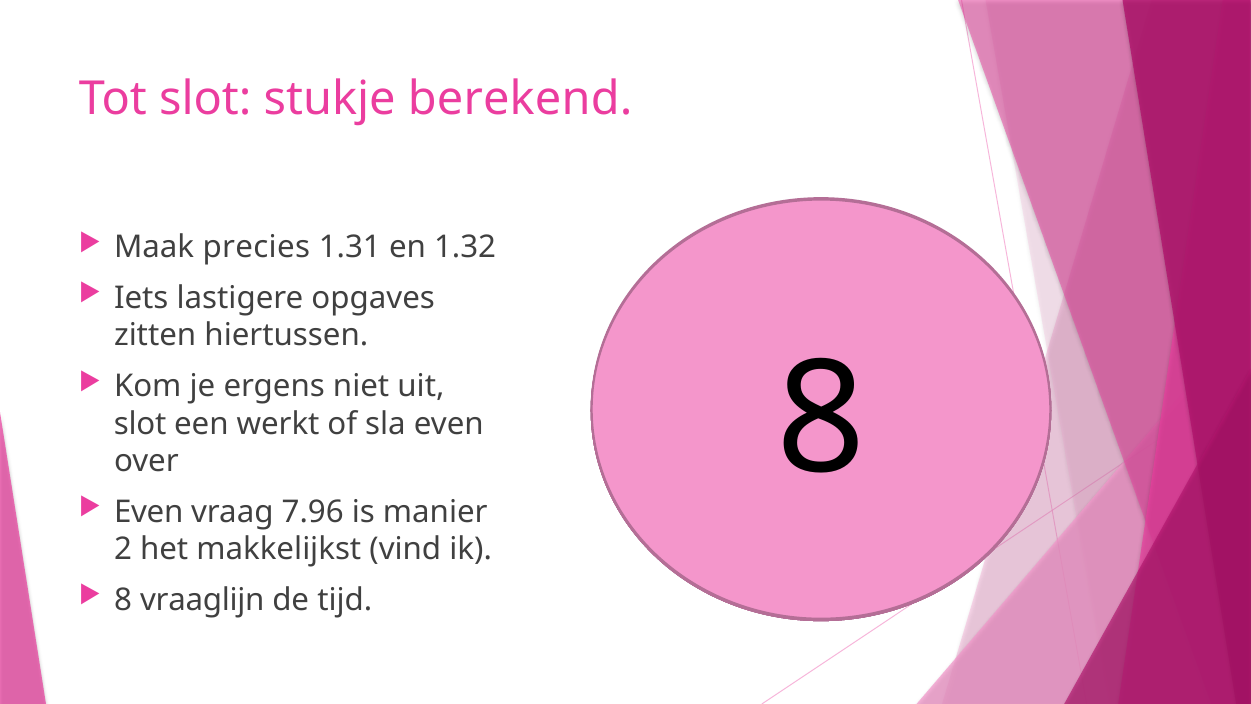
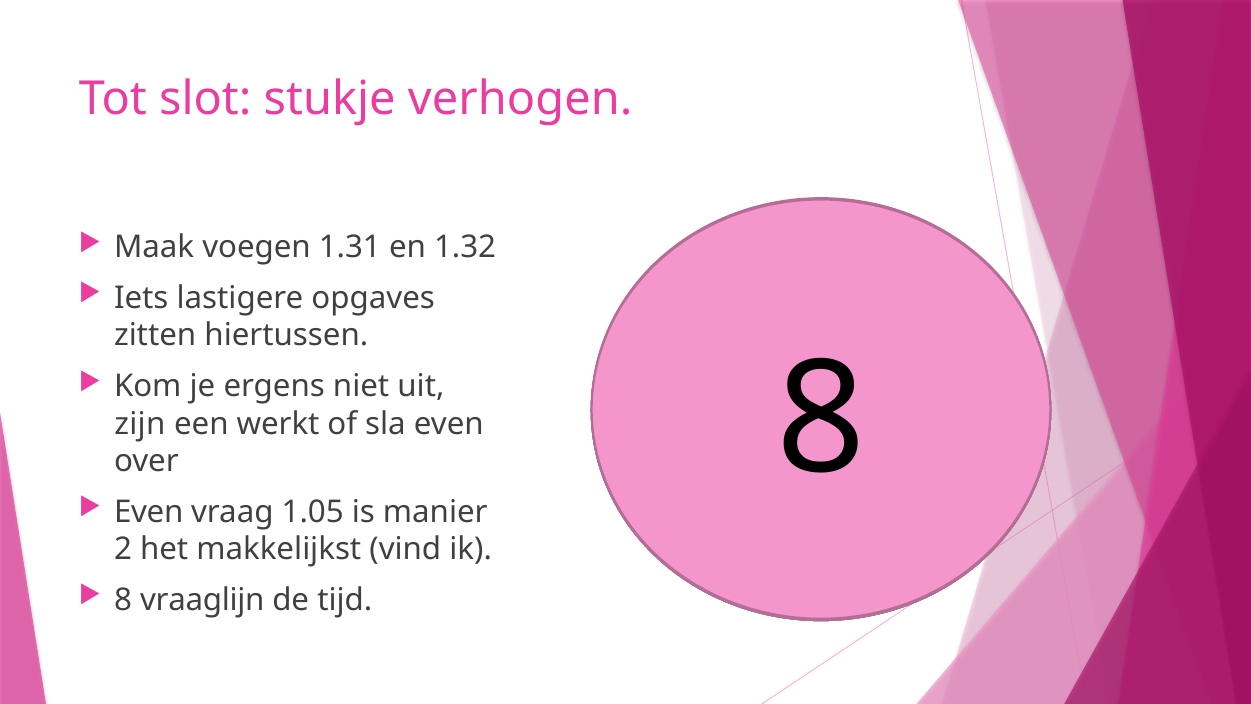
berekend: berekend -> verhogen (520, 99)
precies: precies -> voegen (257, 247)
slot: slot -> zijn (140, 424)
7.96: 7.96 -> 1.05 (313, 512)
